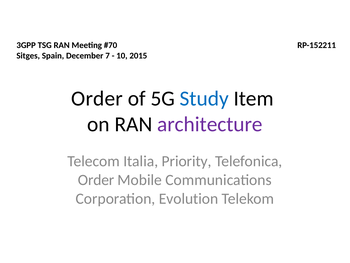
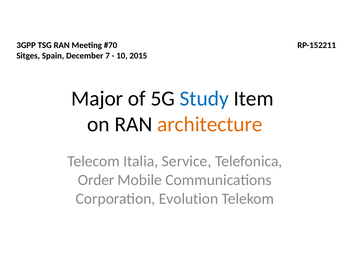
Order: Order -> Major (97, 98)
architecture colour: purple -> orange (210, 124)
Priority: Priority -> Service (187, 161)
